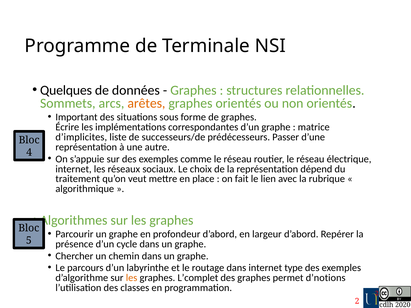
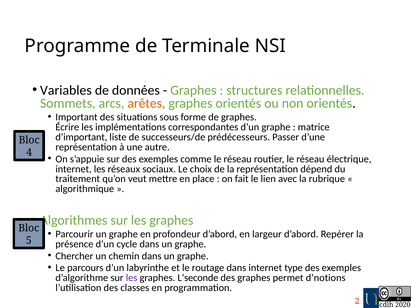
Quelques: Quelques -> Variables (66, 90)
d’implicites: d’implicites -> d’important (81, 137)
les colour: orange -> purple (132, 278)
L’complet: L’complet -> L’seconde (198, 278)
